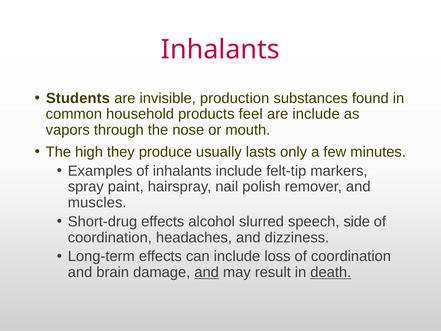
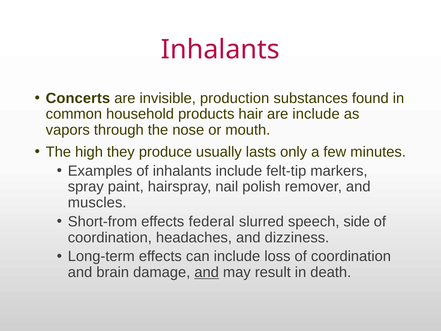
Students: Students -> Concerts (78, 98)
feel: feel -> hair (251, 114)
Short-drug: Short-drug -> Short-from (102, 221)
alcohol: alcohol -> federal (212, 221)
death underline: present -> none (331, 272)
